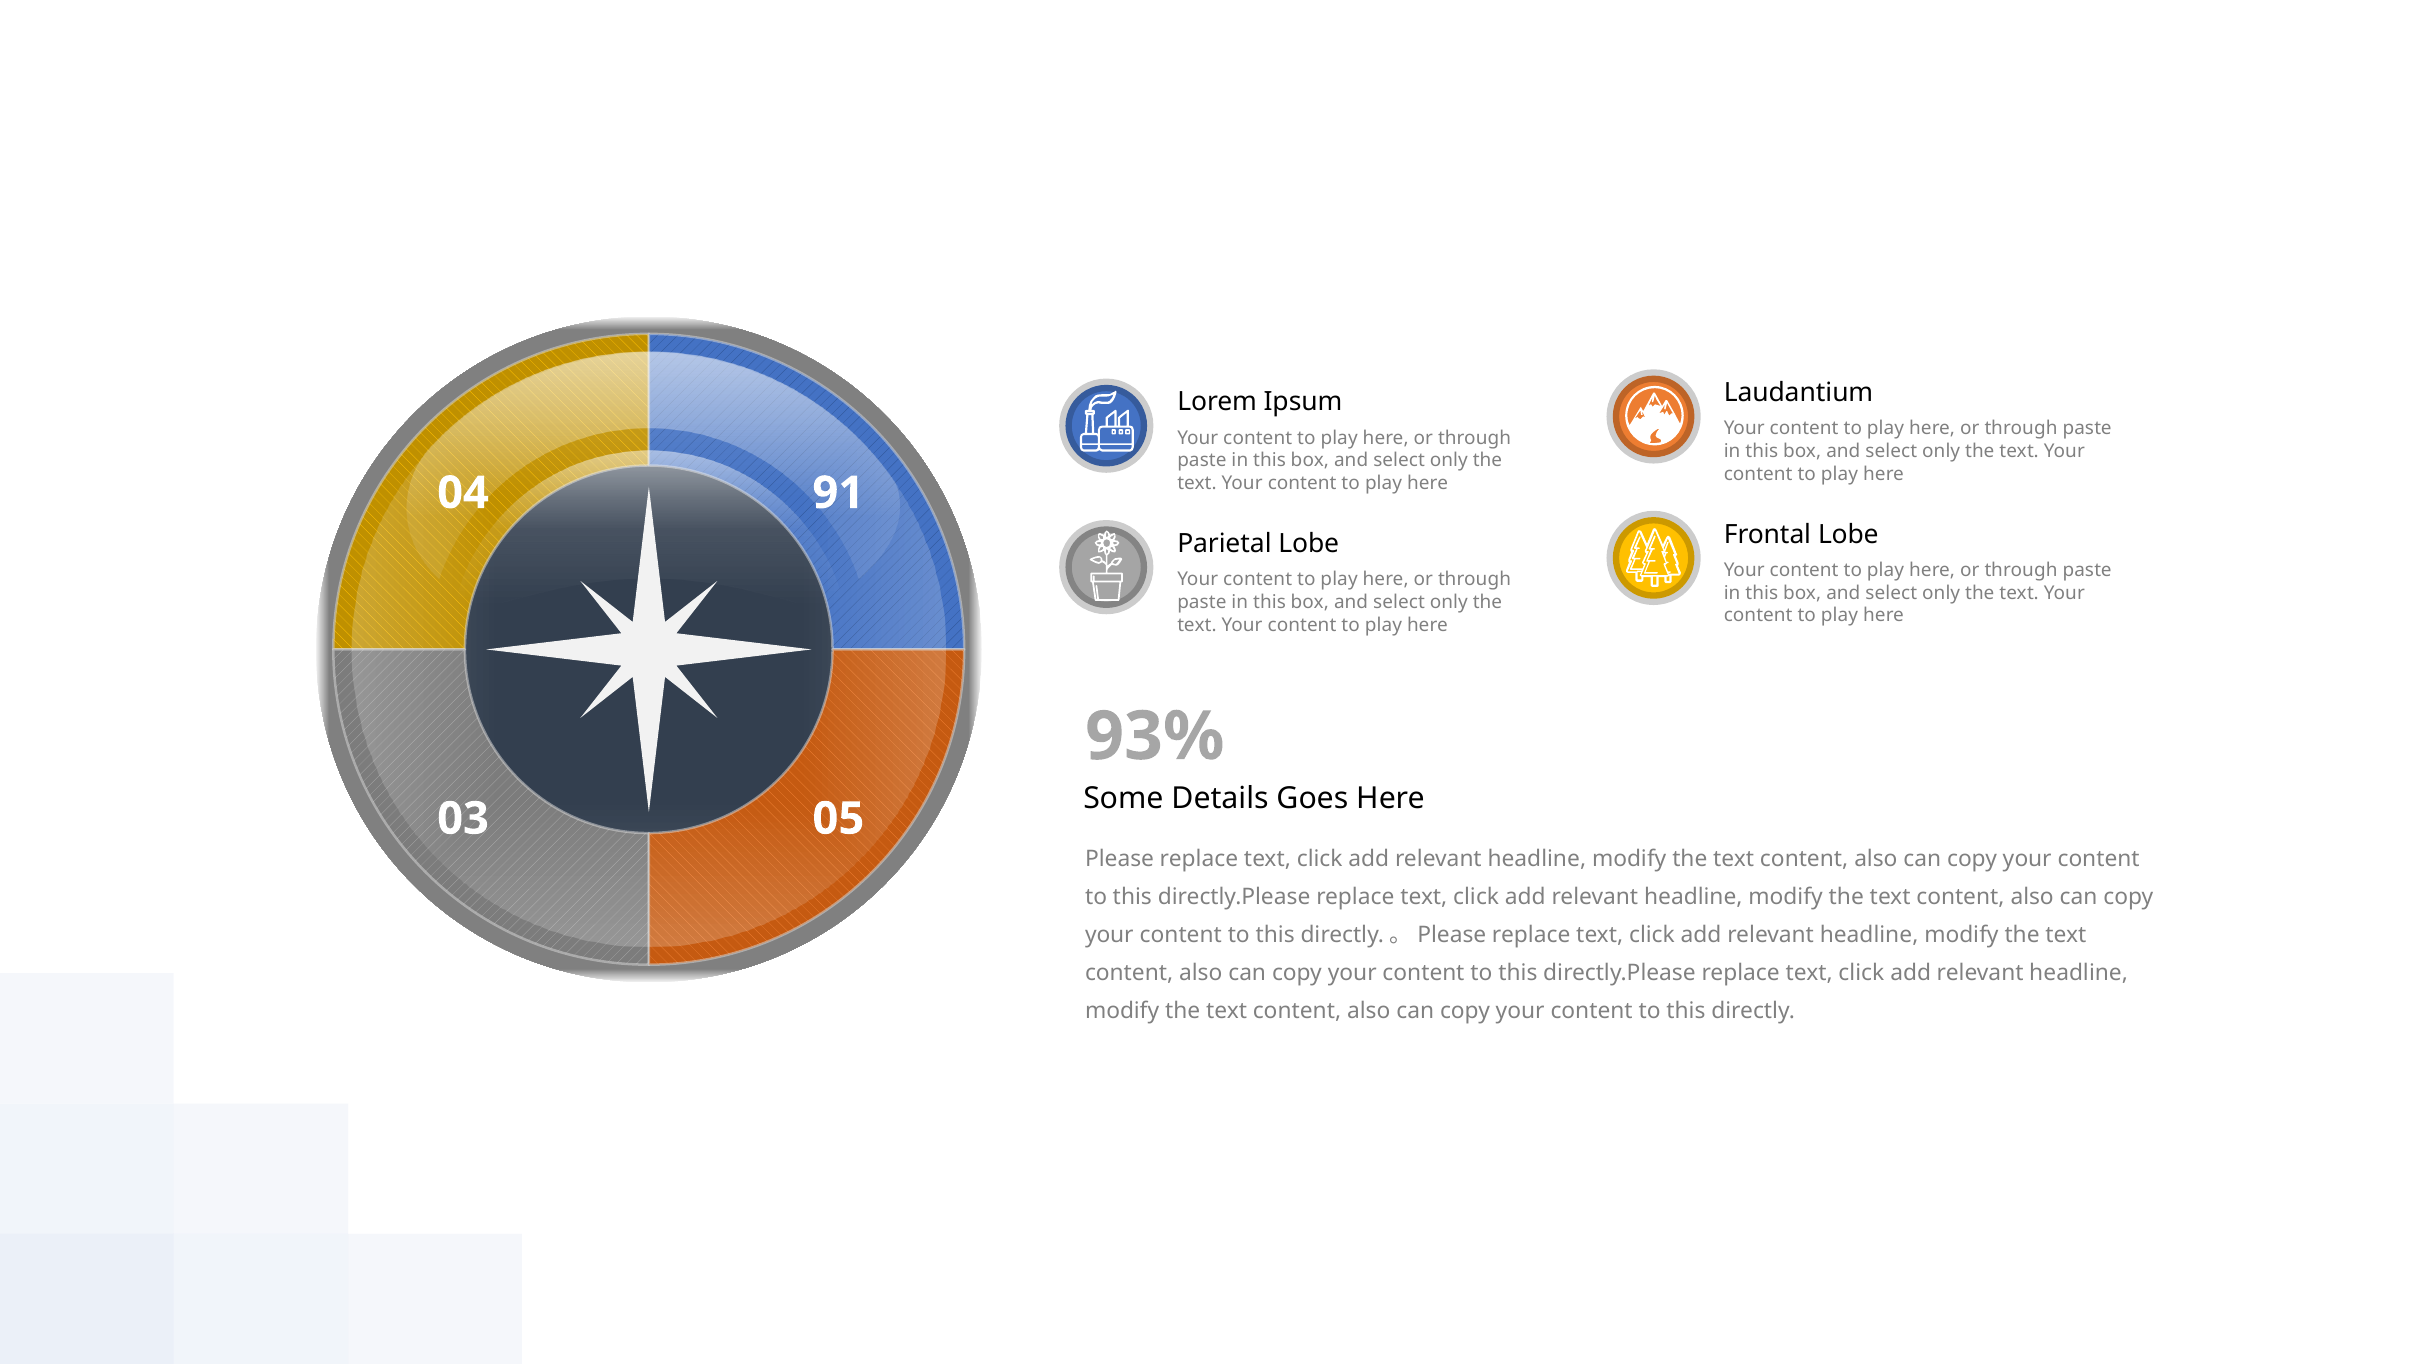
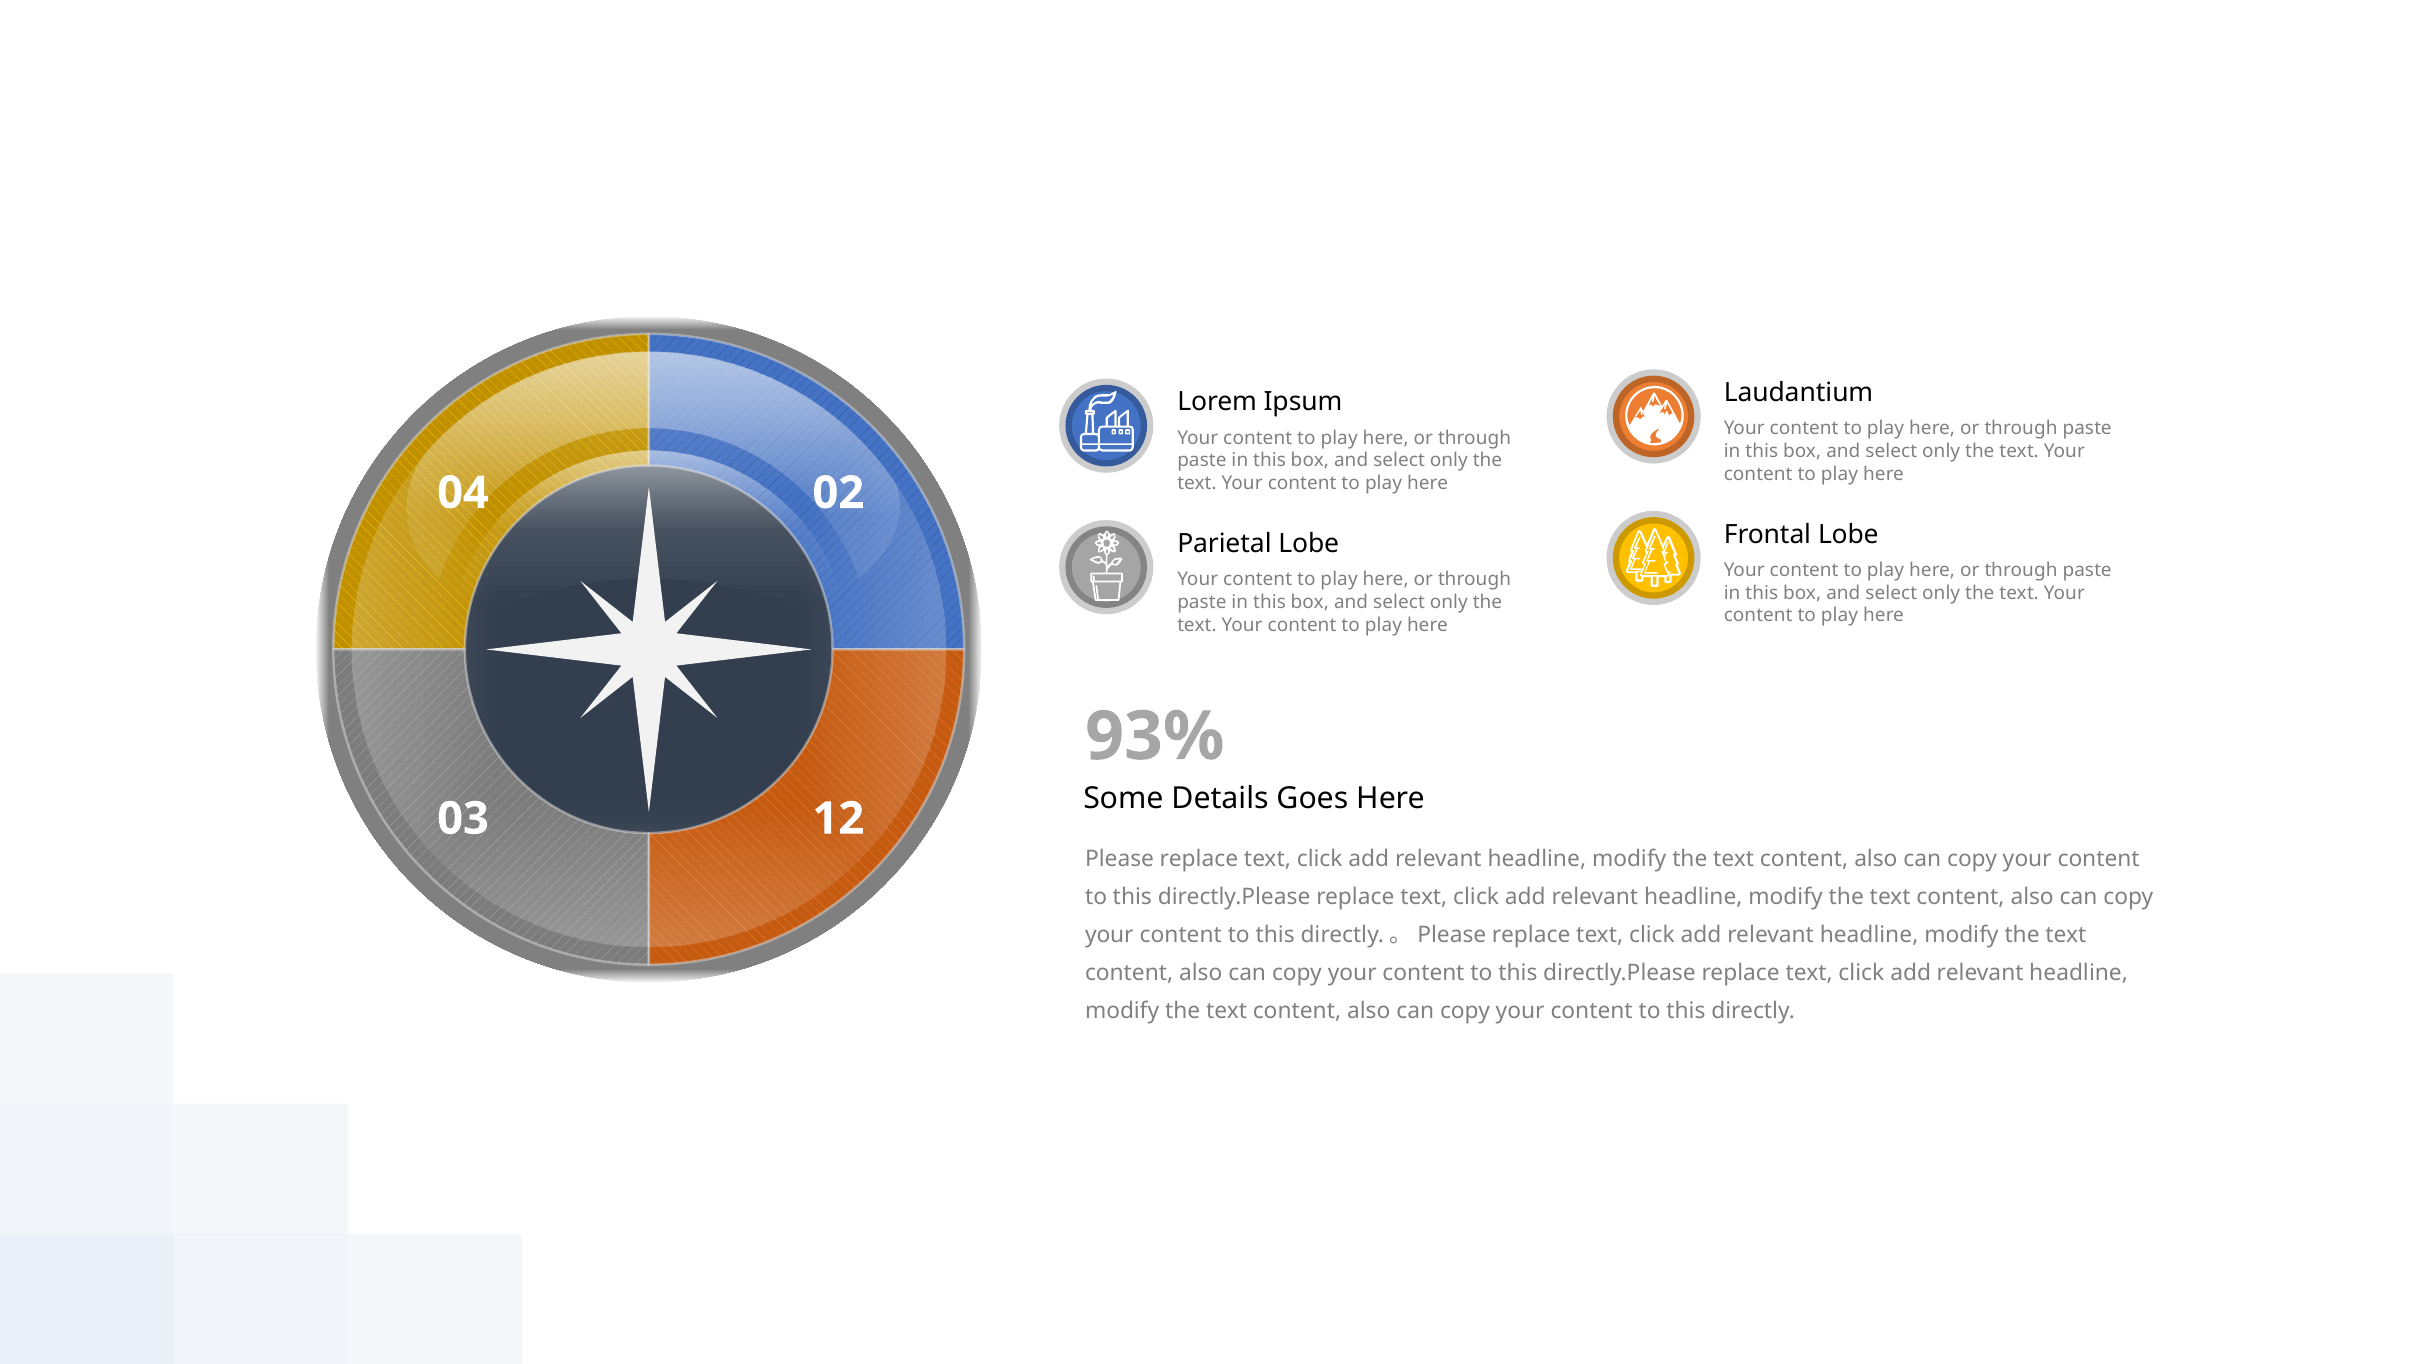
91: 91 -> 02 (838, 493)
05: 05 -> 12 (838, 819)
